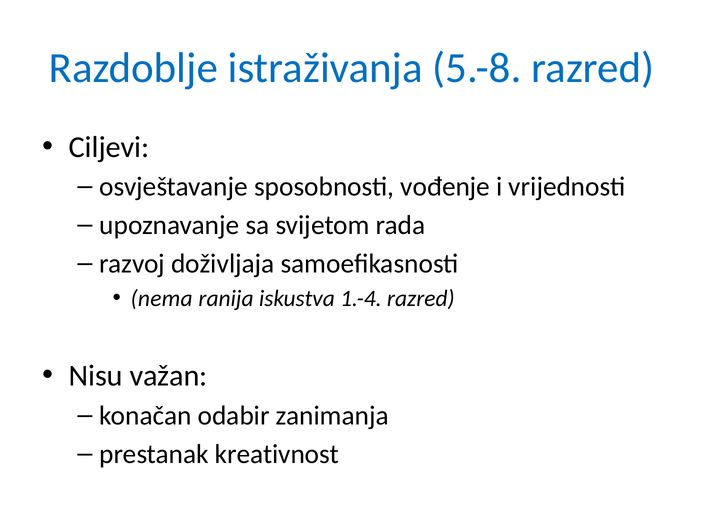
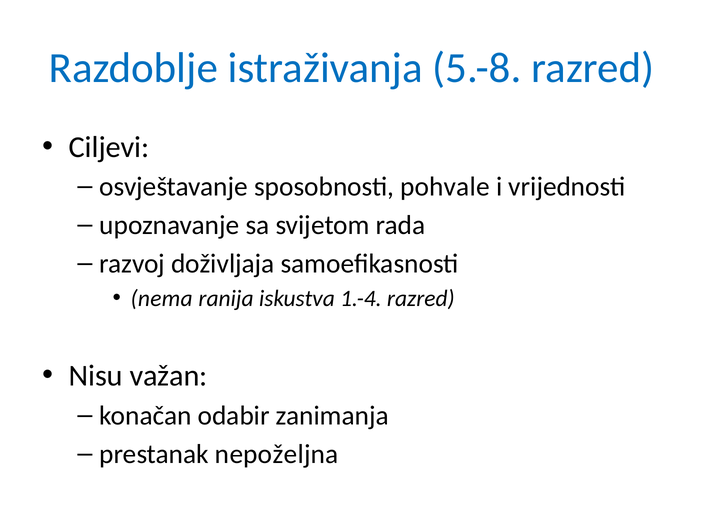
vođenje: vođenje -> pohvale (445, 187)
kreativnost: kreativnost -> nepoželjna (277, 454)
